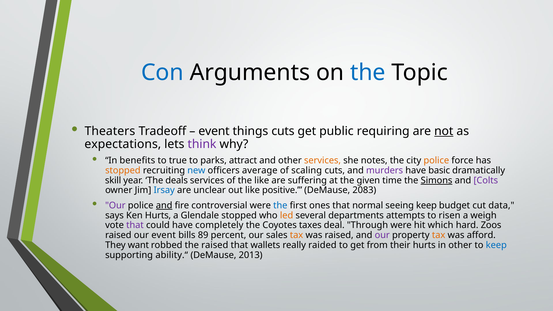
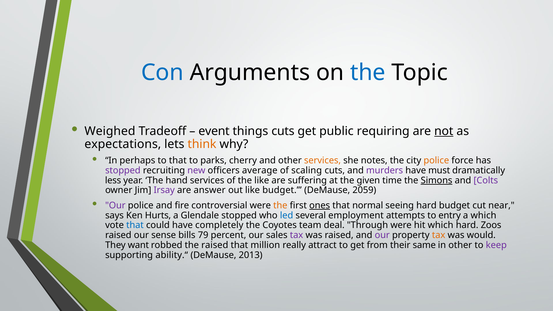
Theaters: Theaters -> Weighed (110, 131)
think colour: purple -> orange (202, 144)
benefits: benefits -> perhaps (137, 160)
to true: true -> that (178, 160)
attract: attract -> cherry (243, 160)
stopped colour: orange -> purple (123, 170)
new colour: blue -> purple (196, 170)
basic: basic -> must (439, 170)
skill: skill -> less (113, 180)
deals: deals -> hand (177, 180)
Irsay colour: blue -> purple (164, 190)
unclear: unclear -> answer (210, 190)
like positive: positive -> budget (282, 190)
2083: 2083 -> 2059 (364, 190)
and underline: present -> none (164, 205)
the colour: blue -> orange (280, 205)
ones underline: none -> present (320, 205)
seeing keep: keep -> hard (426, 205)
data: data -> near (501, 205)
led colour: orange -> blue (287, 215)
departments: departments -> employment (356, 215)
risen: risen -> entry (450, 215)
a weigh: weigh -> which (483, 215)
that colour: purple -> blue (135, 225)
taxes: taxes -> team (310, 225)
our event: event -> sense (164, 235)
89: 89 -> 79 (203, 235)
tax colour: orange -> purple (297, 235)
afford: afford -> would (481, 235)
wallets: wallets -> million (265, 245)
raided: raided -> attract (322, 245)
their hurts: hurts -> same (424, 245)
keep colour: blue -> purple (496, 245)
